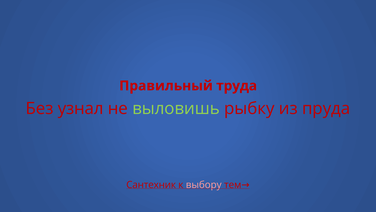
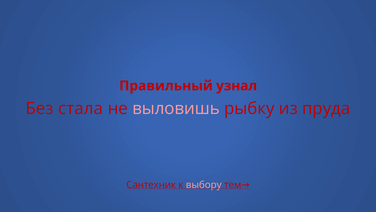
труда: труда -> узнал (237, 86)
узнал: узнал -> стала (81, 108)
выловишь colour: light green -> pink (176, 108)
